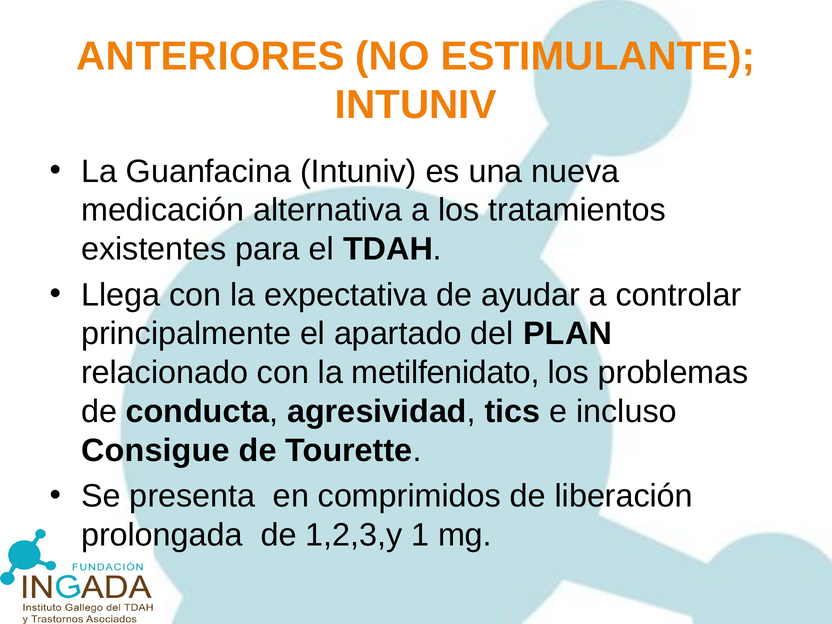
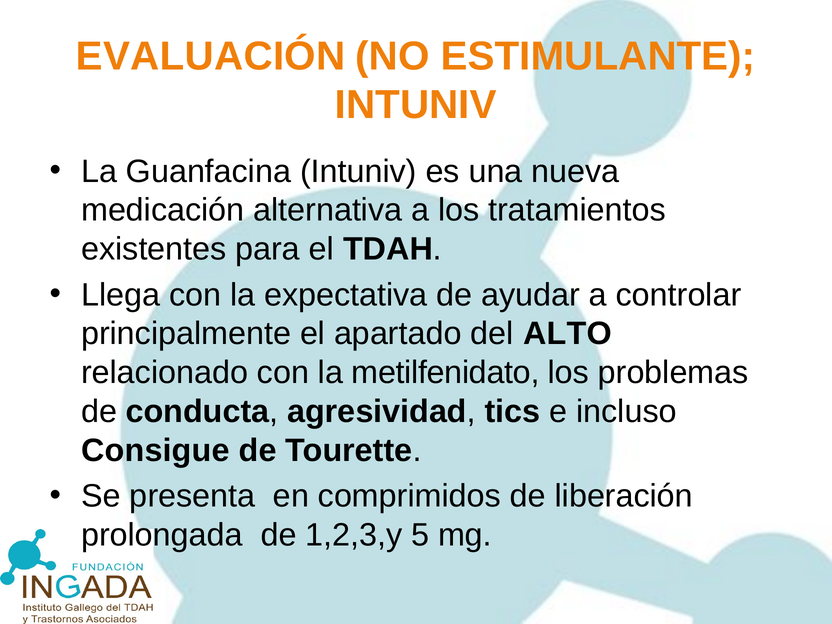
ANTERIORES: ANTERIORES -> EVALUACIÓN (211, 56)
PLAN: PLAN -> ALTO (568, 334)
1: 1 -> 5 (420, 535)
